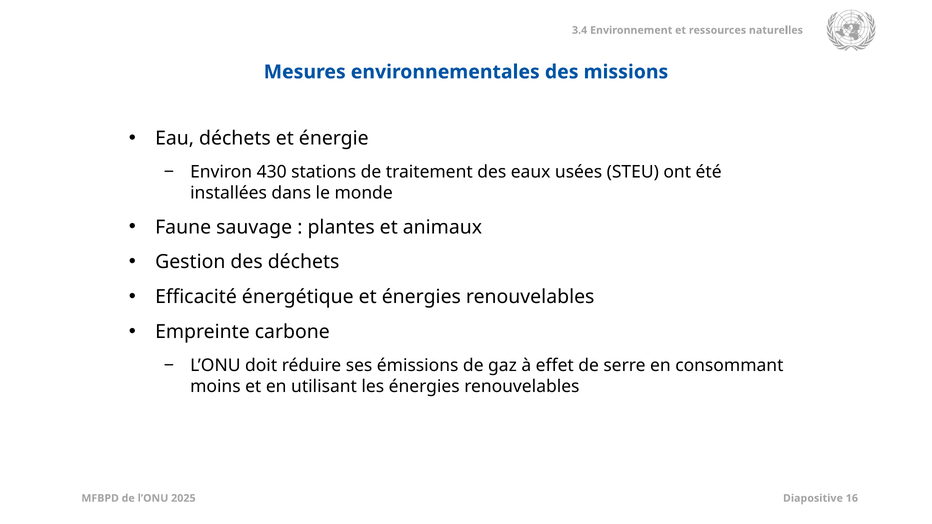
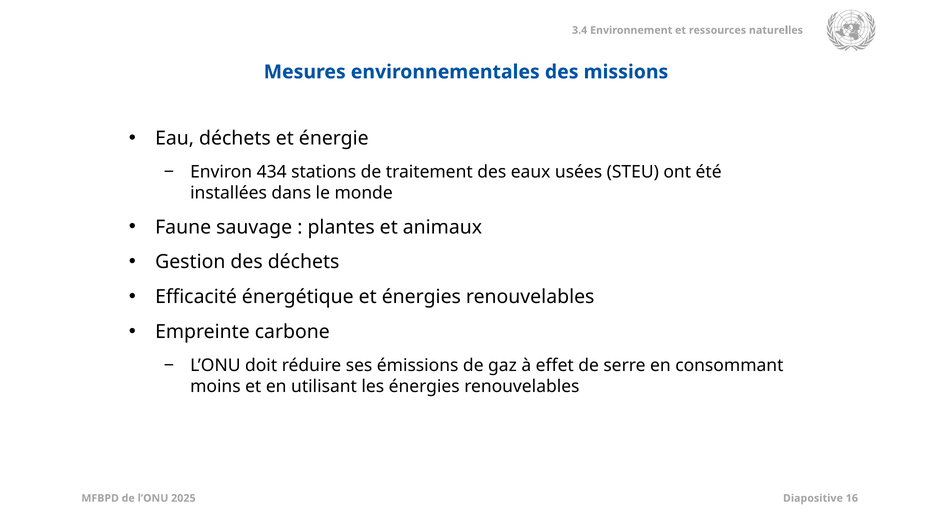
430: 430 -> 434 (272, 172)
